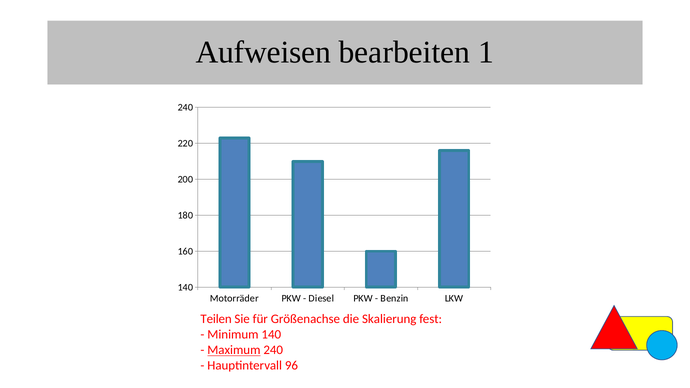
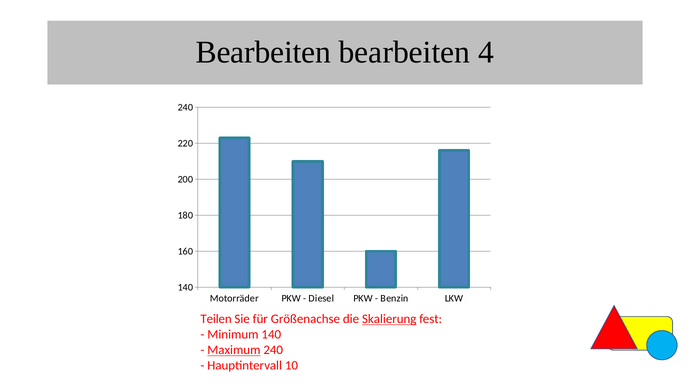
Aufweisen: Aufweisen -> Bearbeiten (263, 52)
1: 1 -> 4 (486, 52)
Skalierung underline: none -> present (389, 319)
96: 96 -> 10 (291, 366)
